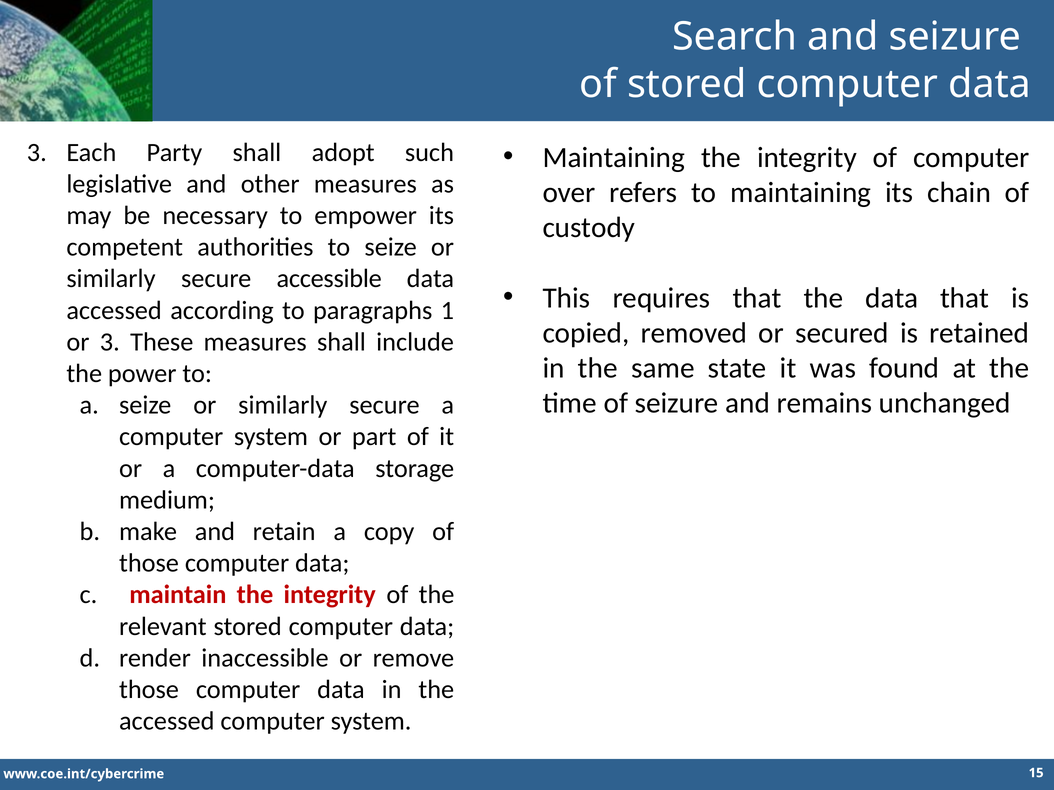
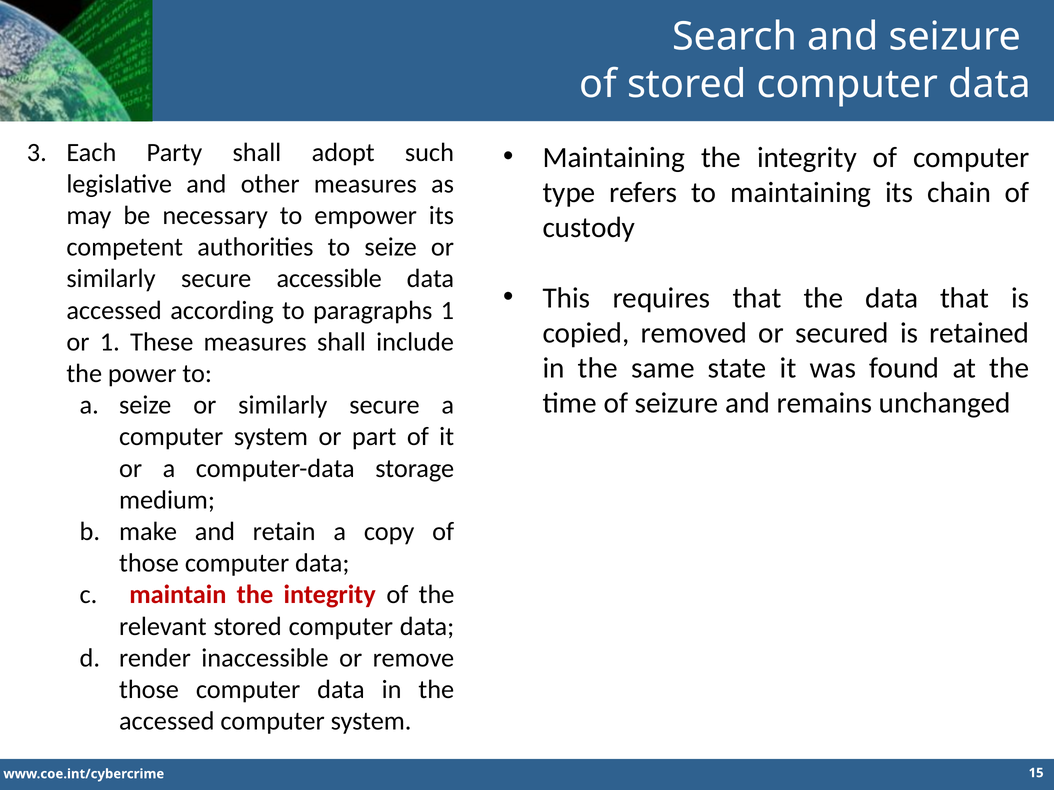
over: over -> type (569, 193)
or 3: 3 -> 1 (110, 342)
